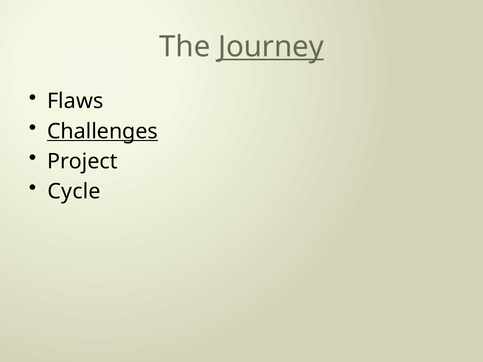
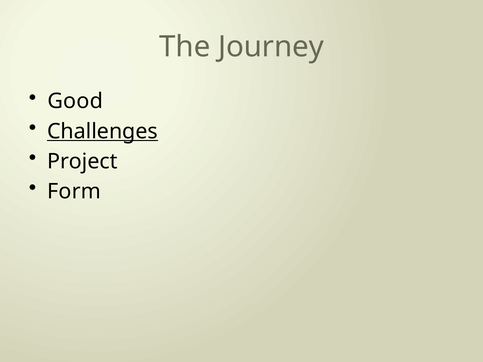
Journey underline: present -> none (271, 47)
Flaws: Flaws -> Good (75, 101)
Cycle: Cycle -> Form (74, 191)
